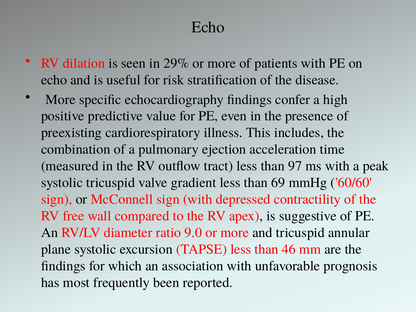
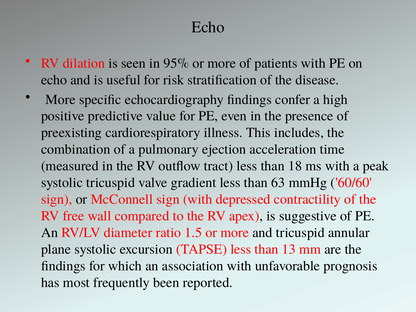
29%: 29% -> 95% (176, 63)
97: 97 -> 18 (295, 166)
69: 69 -> 63 (278, 183)
9.0: 9.0 -> 1.5 (193, 233)
46: 46 -> 13 (289, 249)
